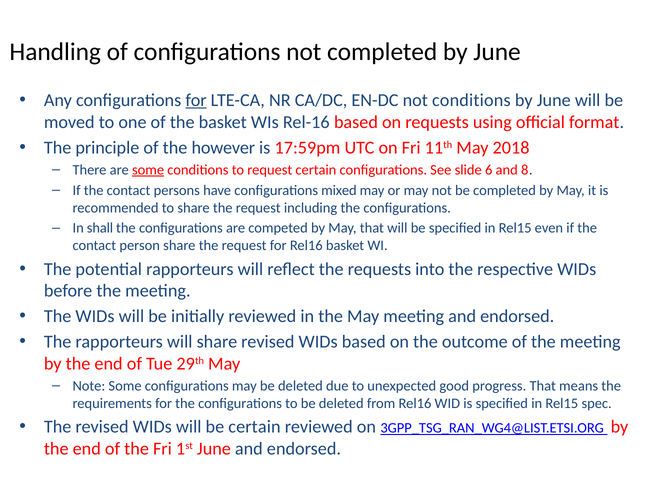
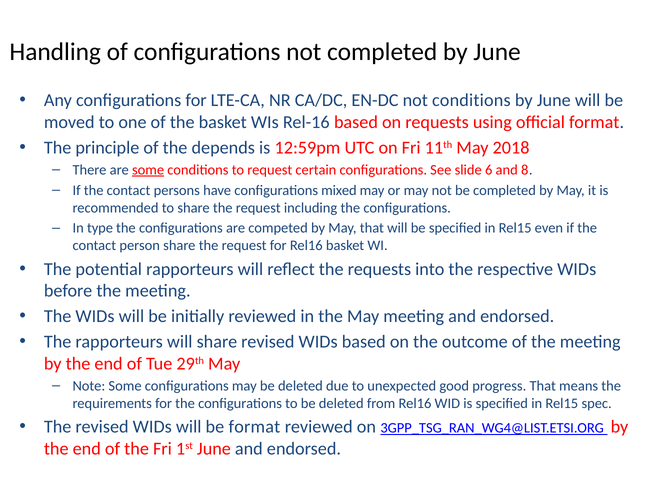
for underline: present -> none (196, 100)
however: however -> depends (223, 147)
17:59pm: 17:59pm -> 12:59pm (307, 147)
shall: shall -> type (100, 228)
be certain: certain -> format (254, 427)
